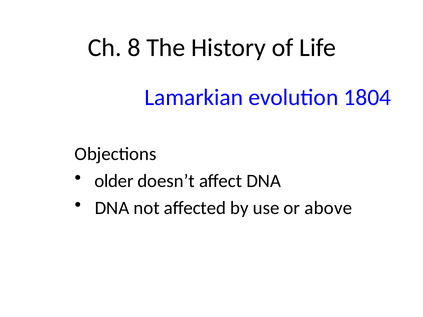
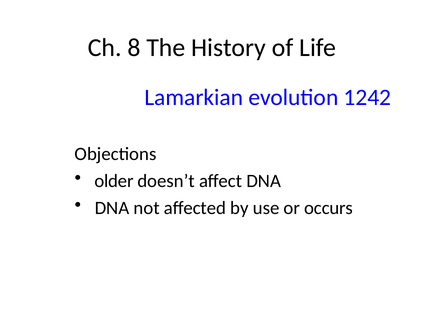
1804: 1804 -> 1242 (367, 97)
above: above -> occurs (329, 208)
